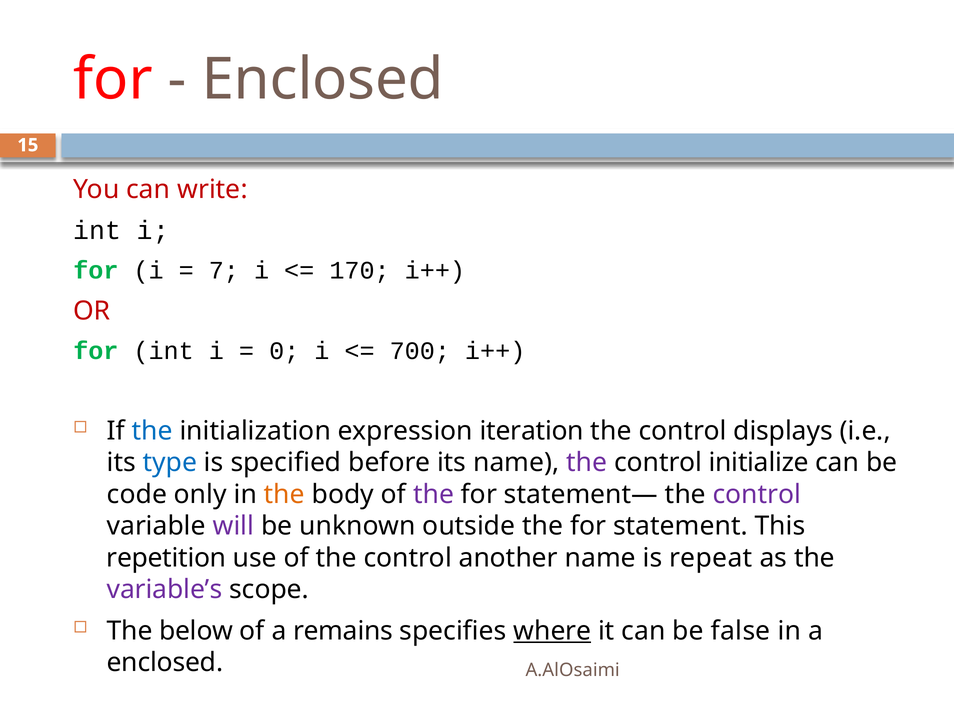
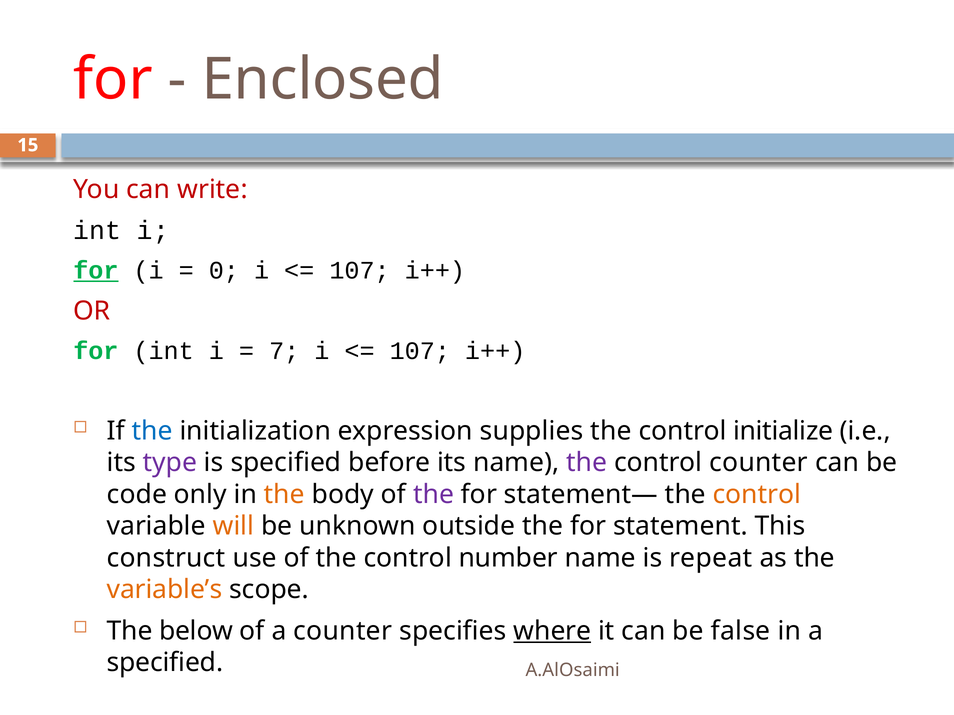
for underline: none -> present (96, 271)
7: 7 -> 0 (224, 271)
170: 170 -> 107 (360, 271)
0: 0 -> 7 (284, 351)
700: 700 -> 107 (420, 351)
iteration: iteration -> supplies (532, 431)
displays: displays -> initialize (783, 431)
type colour: blue -> purple (170, 463)
control initialize: initialize -> counter (759, 463)
control colour: purple -> orange (757, 495)
will colour: purple -> orange (233, 527)
repetition: repetition -> construct (166, 558)
another: another -> number (508, 558)
variable’s colour: purple -> orange (164, 590)
a remains: remains -> counter (343, 631)
enclosed: enclosed -> specified (165, 663)
